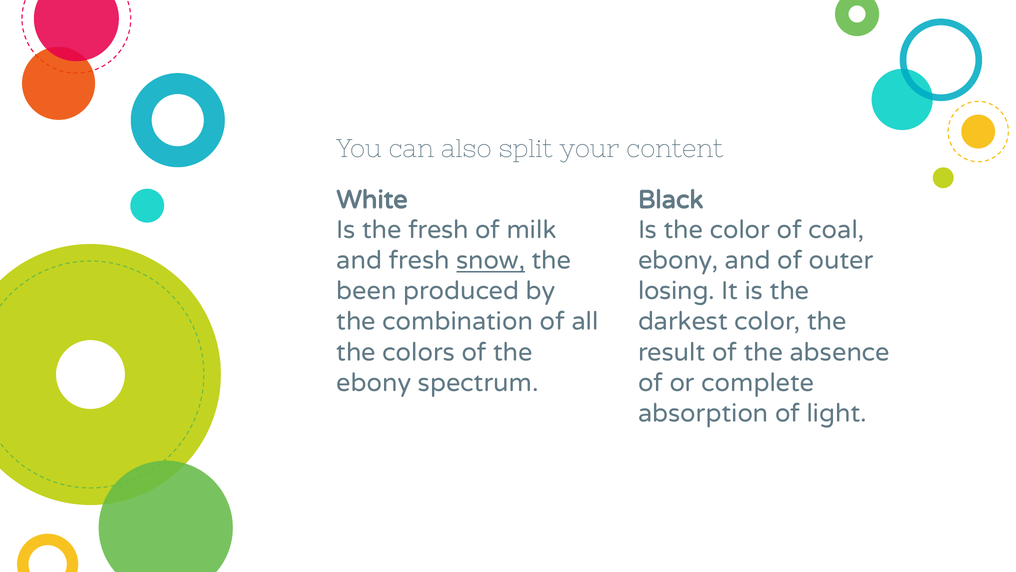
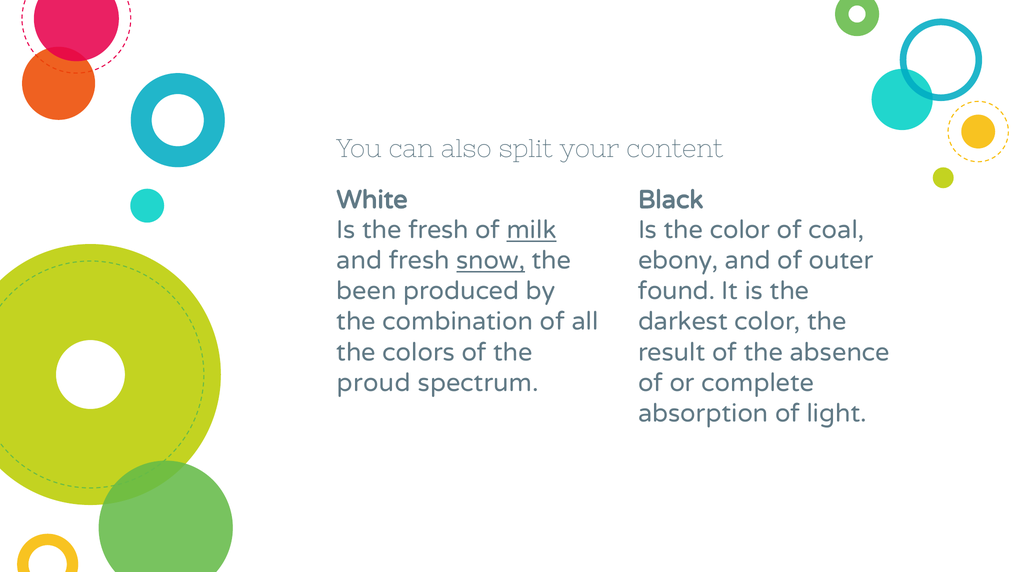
milk underline: none -> present (532, 230)
losing: losing -> found (677, 291)
ebony: ebony -> proud (374, 382)
